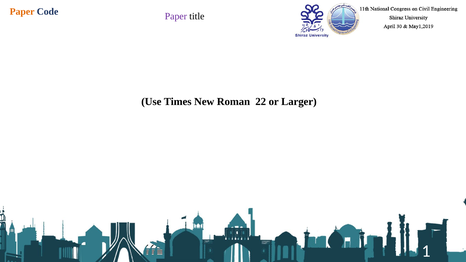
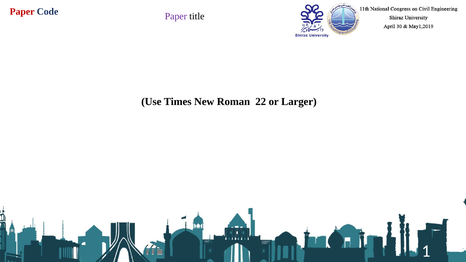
Paper colour: orange -> red (22, 12)
